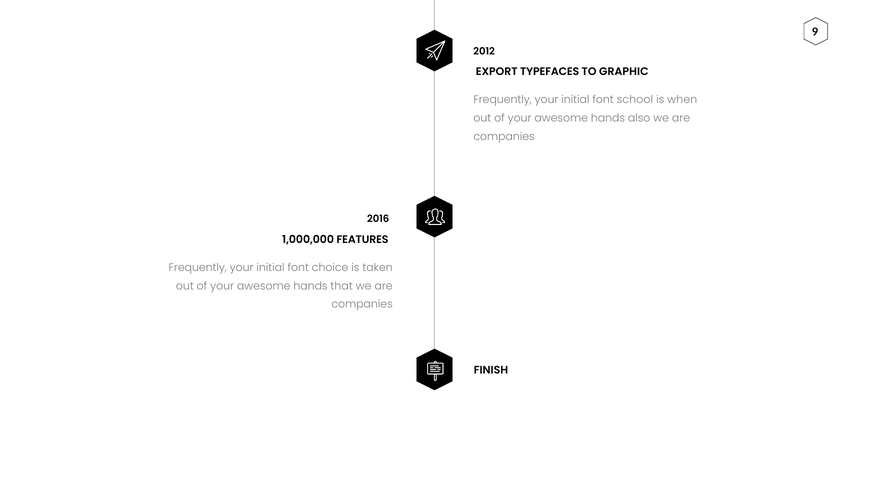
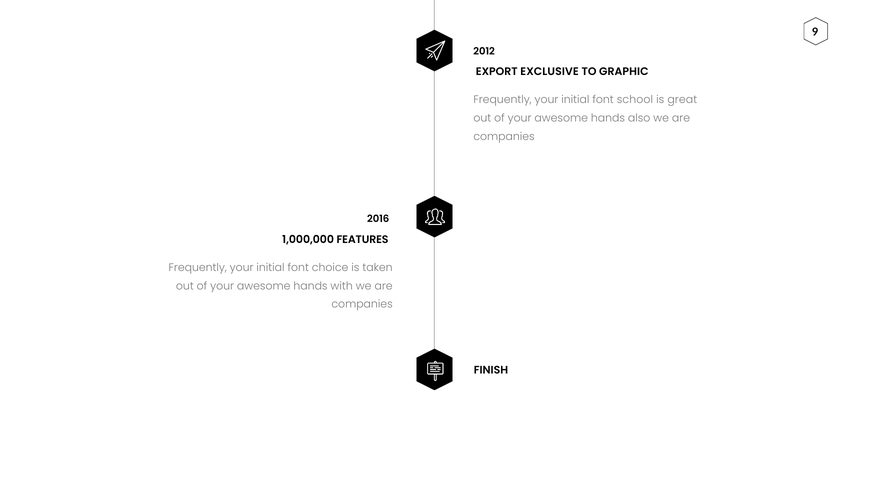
TYPEFACES: TYPEFACES -> EXCLUSIVE (550, 72)
when: when -> great (682, 100)
that: that -> with (342, 286)
